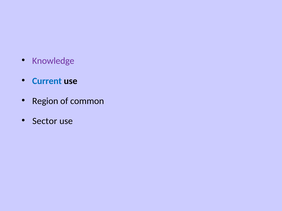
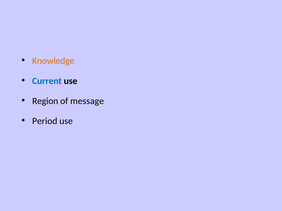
Knowledge colour: purple -> orange (53, 61)
common: common -> message (87, 101)
Sector: Sector -> Period (45, 121)
